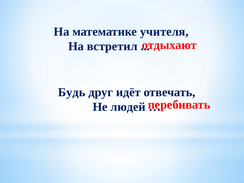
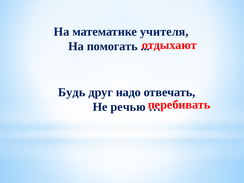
встретил: встретил -> помогать (112, 46)
идёт: идёт -> надо (128, 92)
людей: людей -> речью (128, 107)
